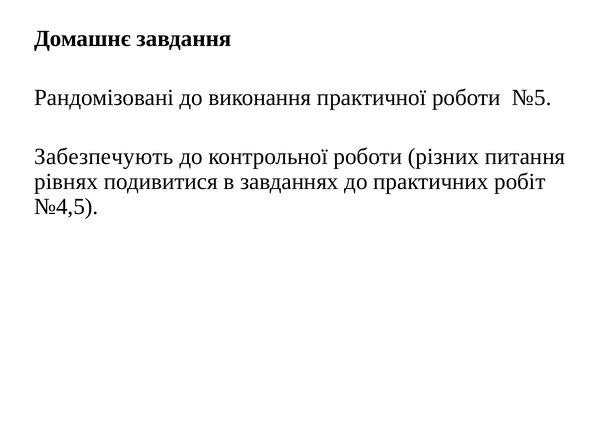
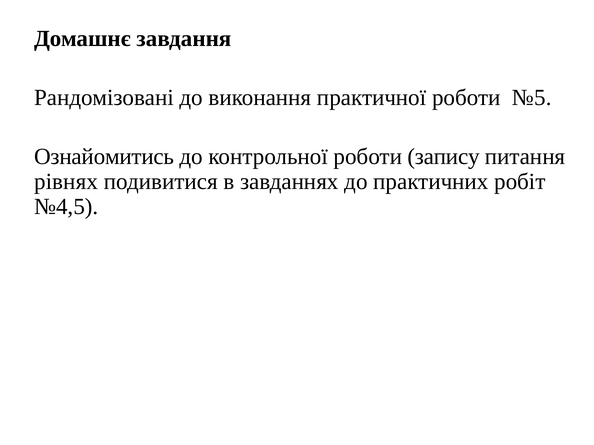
Забезпечують: Забезпечують -> Ознайомитись (104, 157)
різних: різних -> запису (444, 157)
